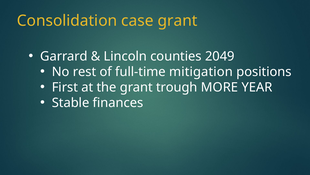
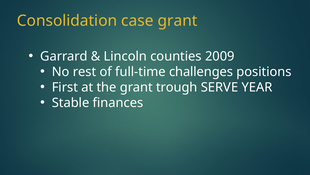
2049: 2049 -> 2009 (220, 56)
mitigation: mitigation -> challenges (201, 72)
MORE: MORE -> SERVE (219, 87)
